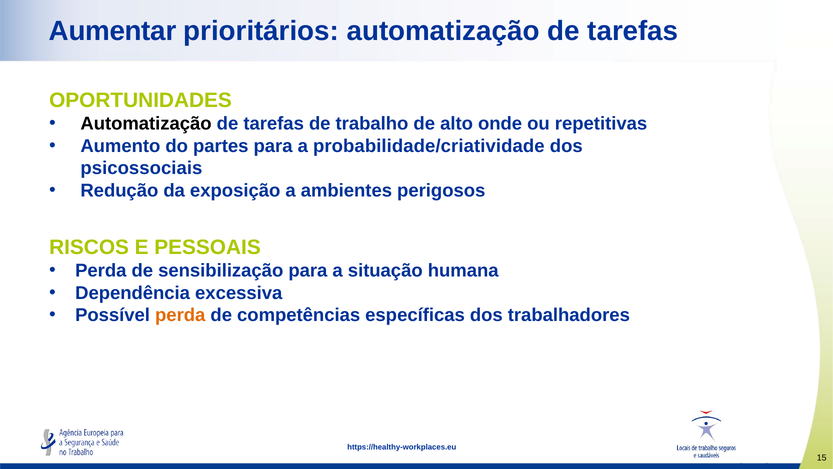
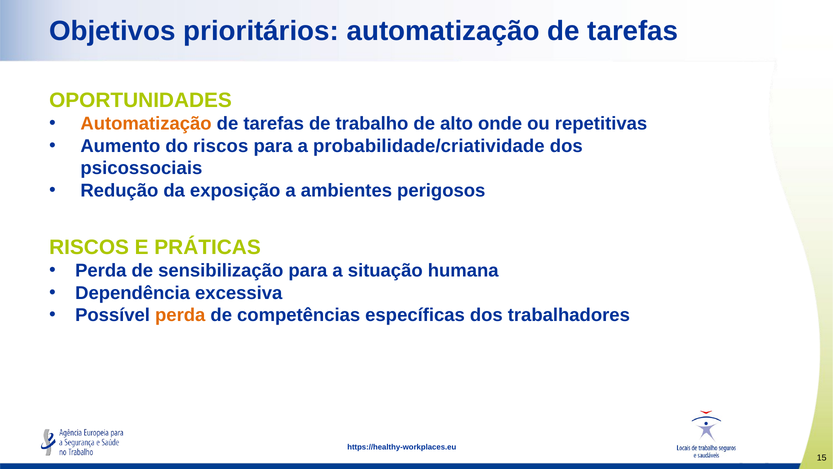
Aumentar: Aumentar -> Objetivos (112, 31)
Automatização colour: black -> orange (146, 124)
do partes: partes -> riscos (221, 146)
PESSOAIS: PESSOAIS -> PRÁTICAS (208, 247)
